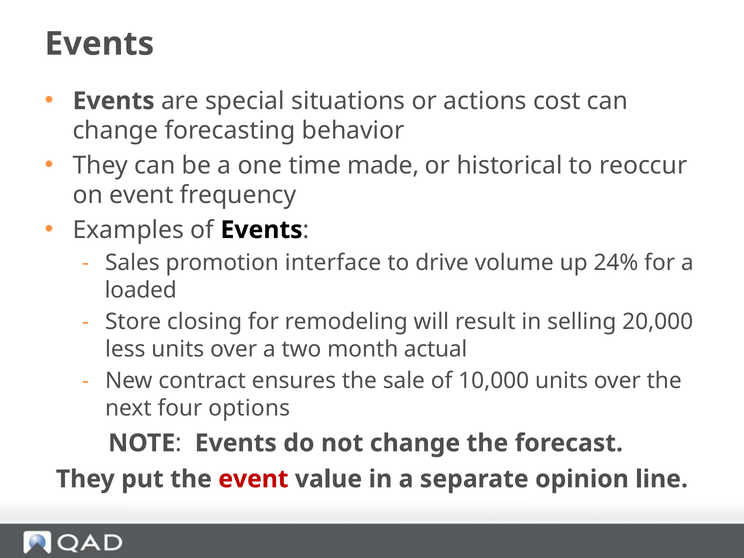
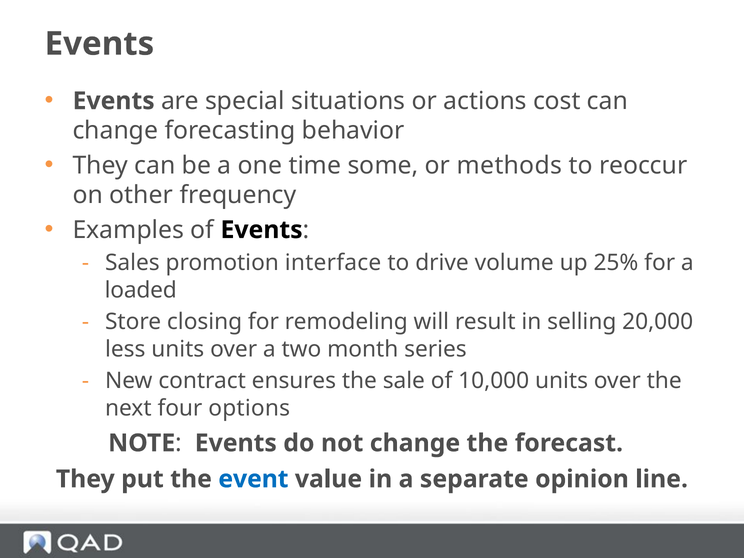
made: made -> some (383, 165)
historical: historical -> methods (509, 165)
on event: event -> other (141, 195)
24%: 24% -> 25% (616, 263)
actual: actual -> series (435, 349)
event colour: red -> blue (253, 479)
